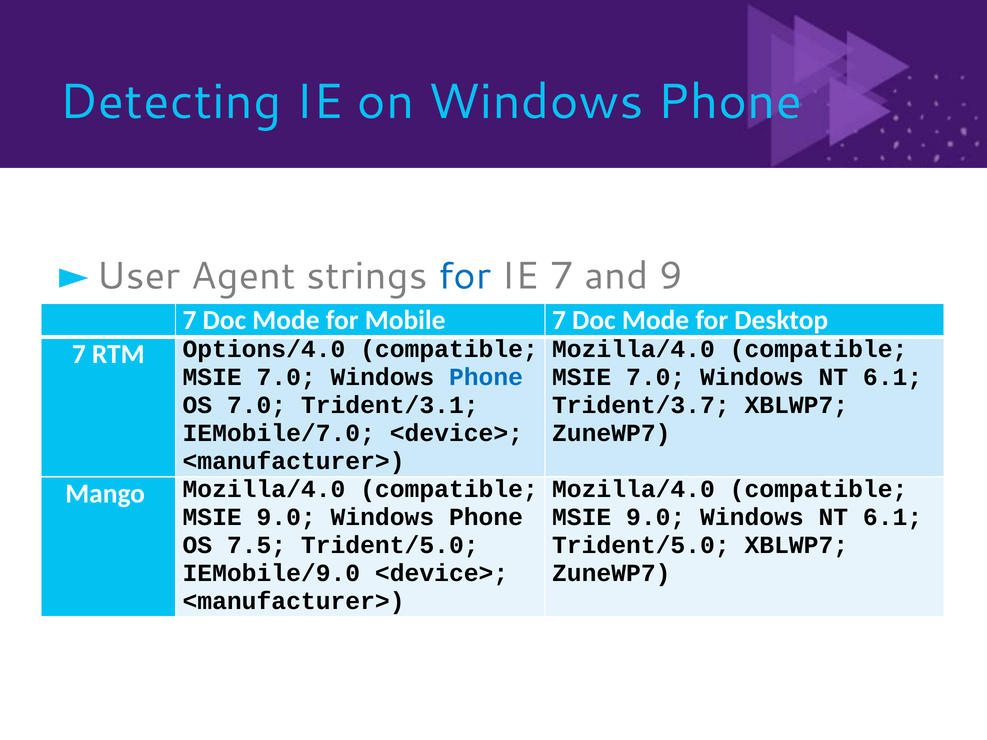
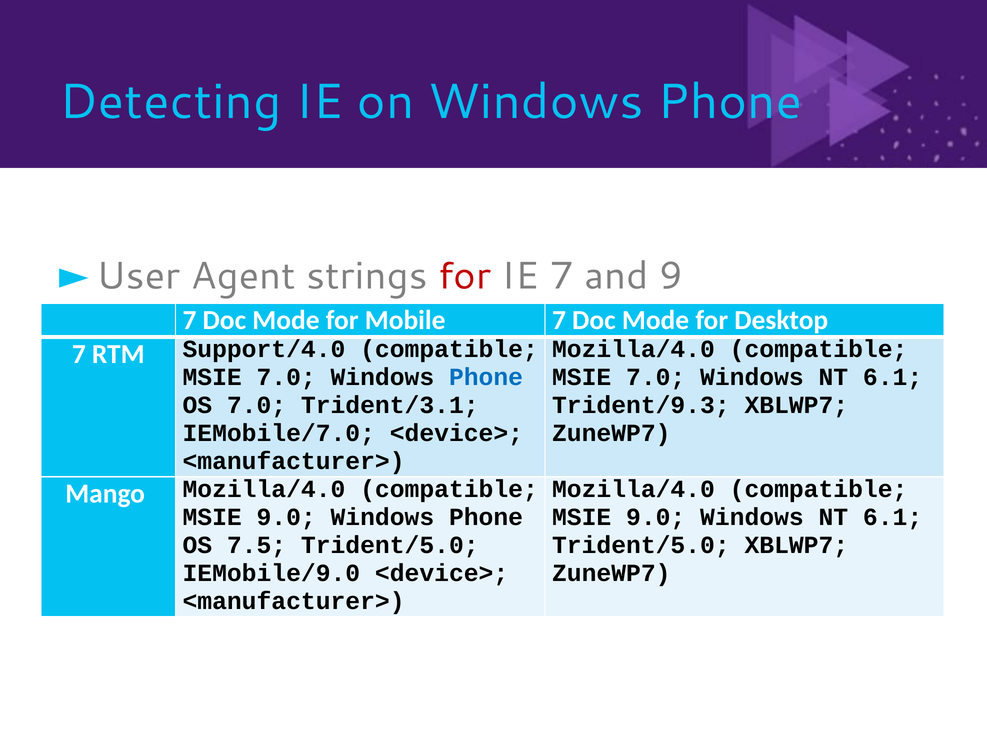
for colour: blue -> red (465, 276)
Options/4.0: Options/4.0 -> Support/4.0 (264, 349)
Trident/3.7: Trident/3.7 -> Trident/9.3 (641, 405)
